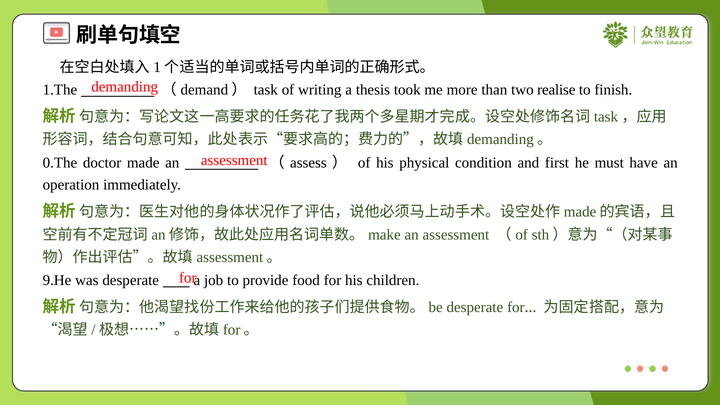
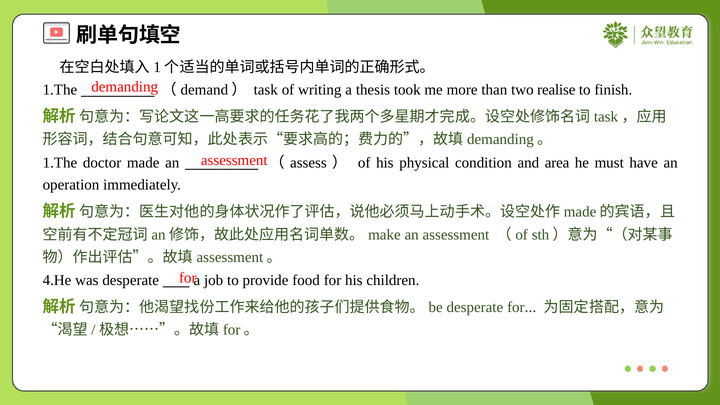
0.The: 0.The -> 1.The (60, 163)
first: first -> area (557, 163)
9.He: 9.He -> 4.He (57, 280)
